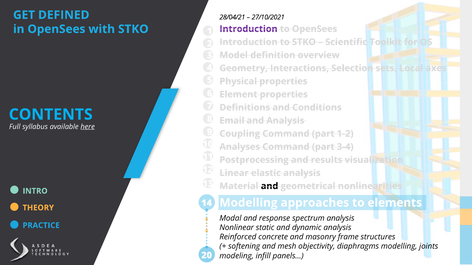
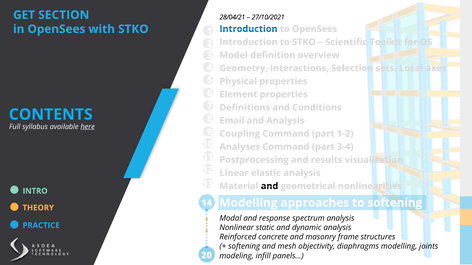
DEFINED: DEFINED -> SECTION (64, 15)
Introduction colour: purple -> blue (249, 29)
to elements: elements -> softening (395, 203)
